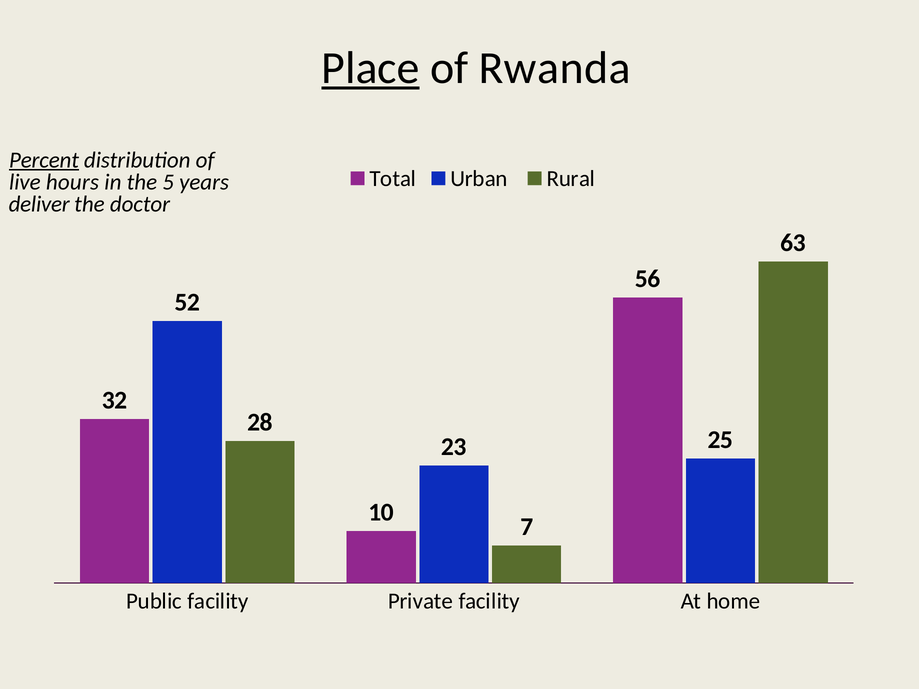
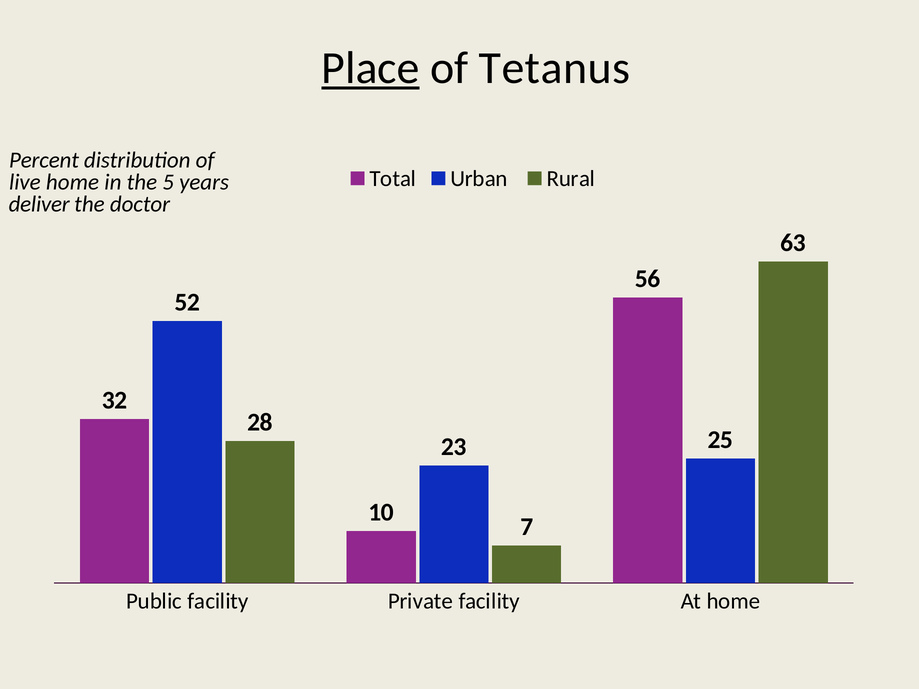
Rwanda: Rwanda -> Tetanus (555, 68)
Percent underline: present -> none (44, 160)
live hours: hours -> home (72, 182)
